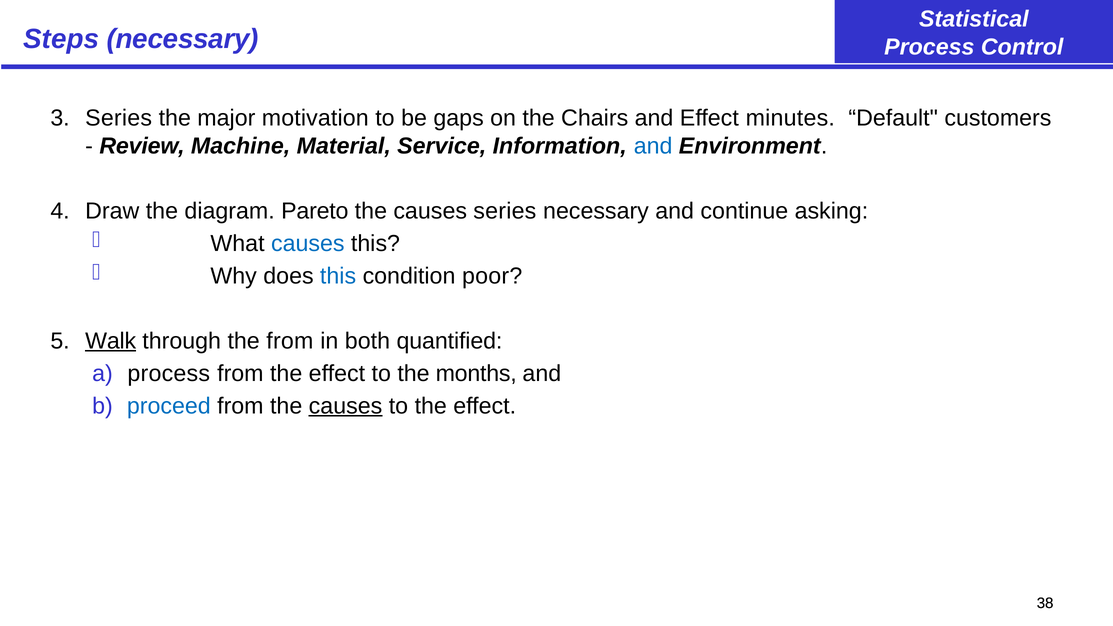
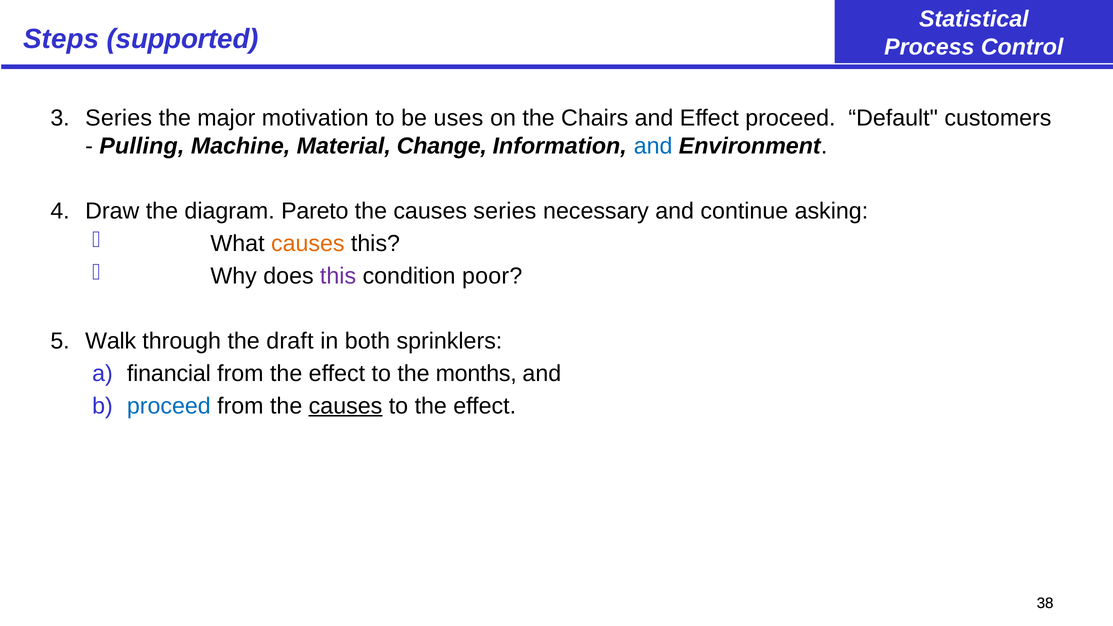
Steps necessary: necessary -> supported (183, 39)
gaps: gaps -> uses (458, 118)
Effect minutes: minutes -> proceed (790, 118)
Review: Review -> Pulling (142, 146)
Service: Service -> Change (442, 146)
causes colour: blue -> orange (308, 243)
this colour: blue -> purple (338, 276)
Walk underline: present -> none (111, 341)
the from: from -> draft (290, 341)
quantified: quantified -> sprinklers (449, 341)
process: process -> financial (169, 373)
